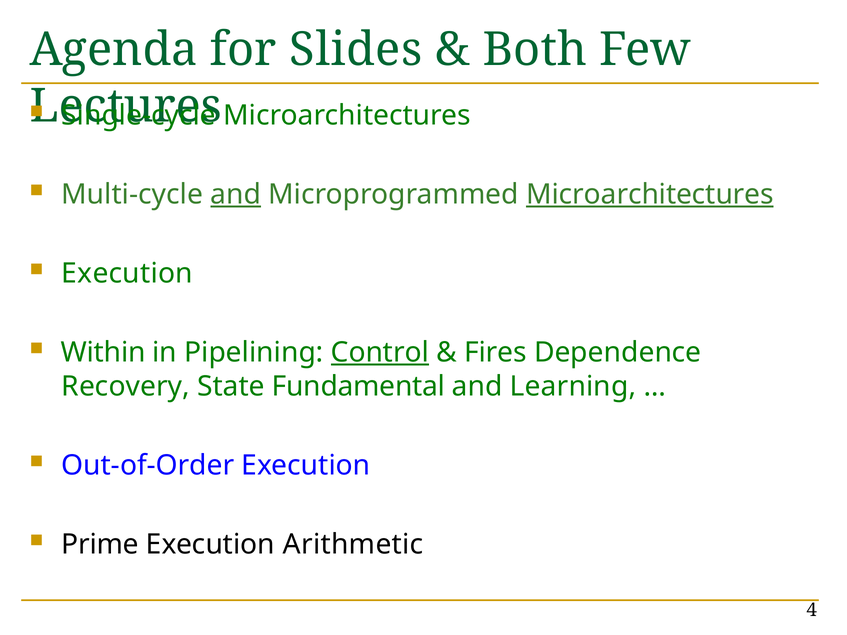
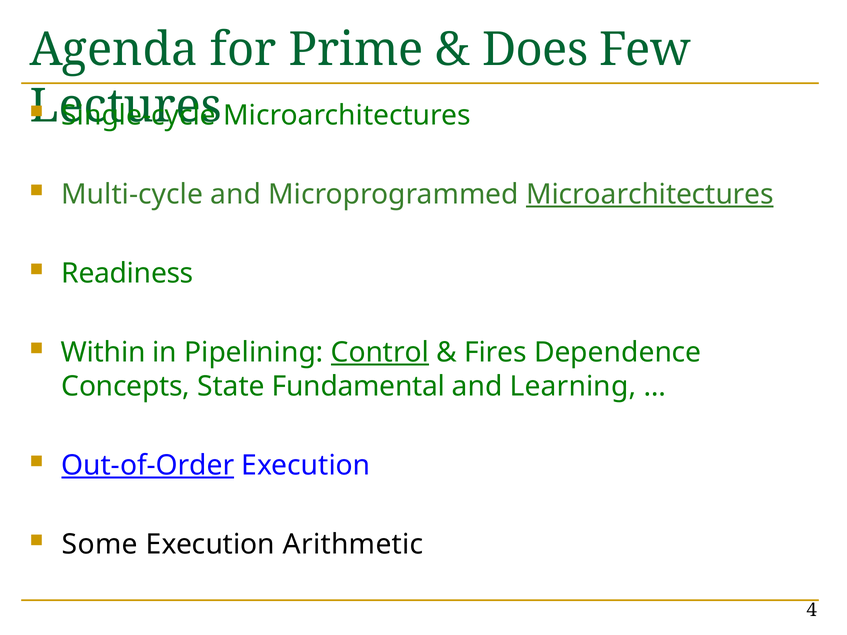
Slides: Slides -> Prime (356, 50)
Both: Both -> Does (535, 50)
and underline: present -> none (236, 195)
Execution: Execution -> Readiness (127, 274)
Recovery: Recovery -> Concepts (126, 386)
Out-of-Order underline: none -> present (148, 465)
Prime: Prime -> Some (100, 545)
